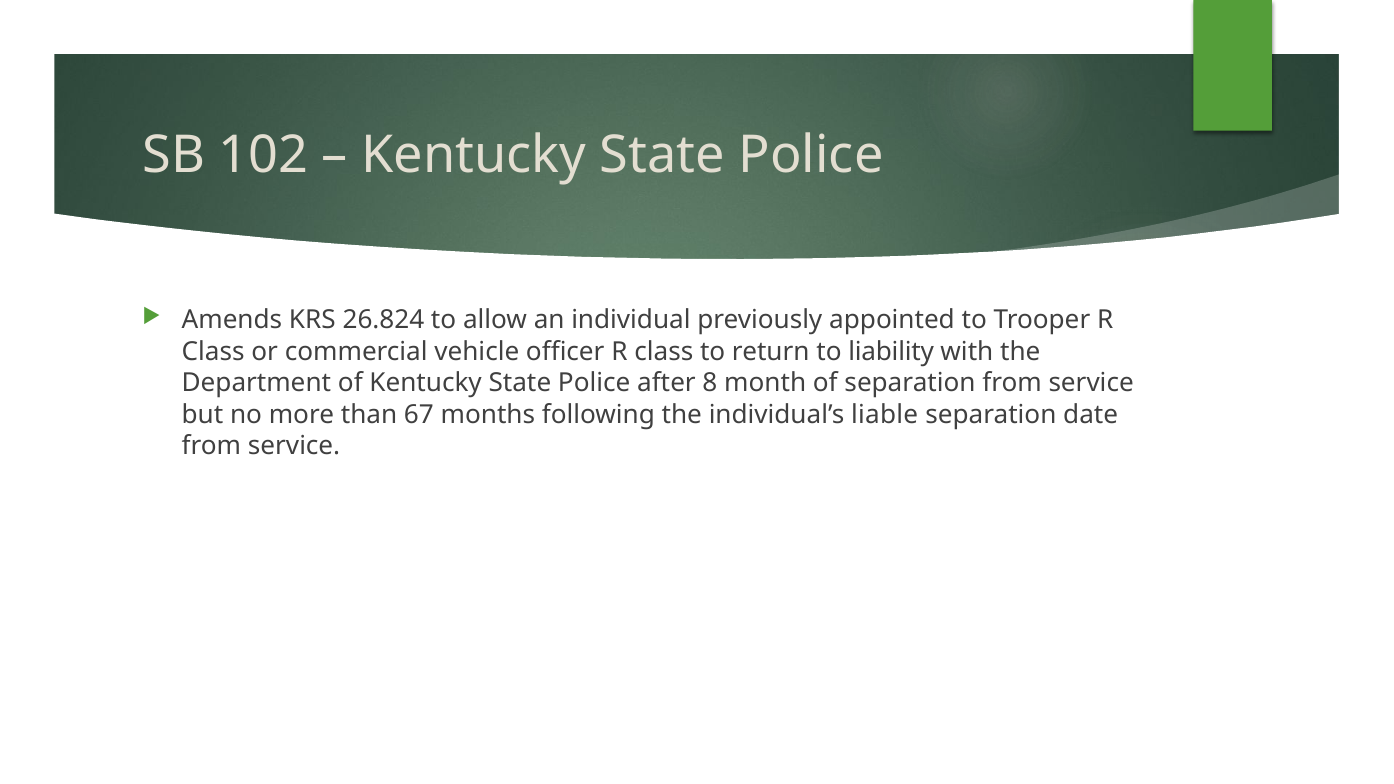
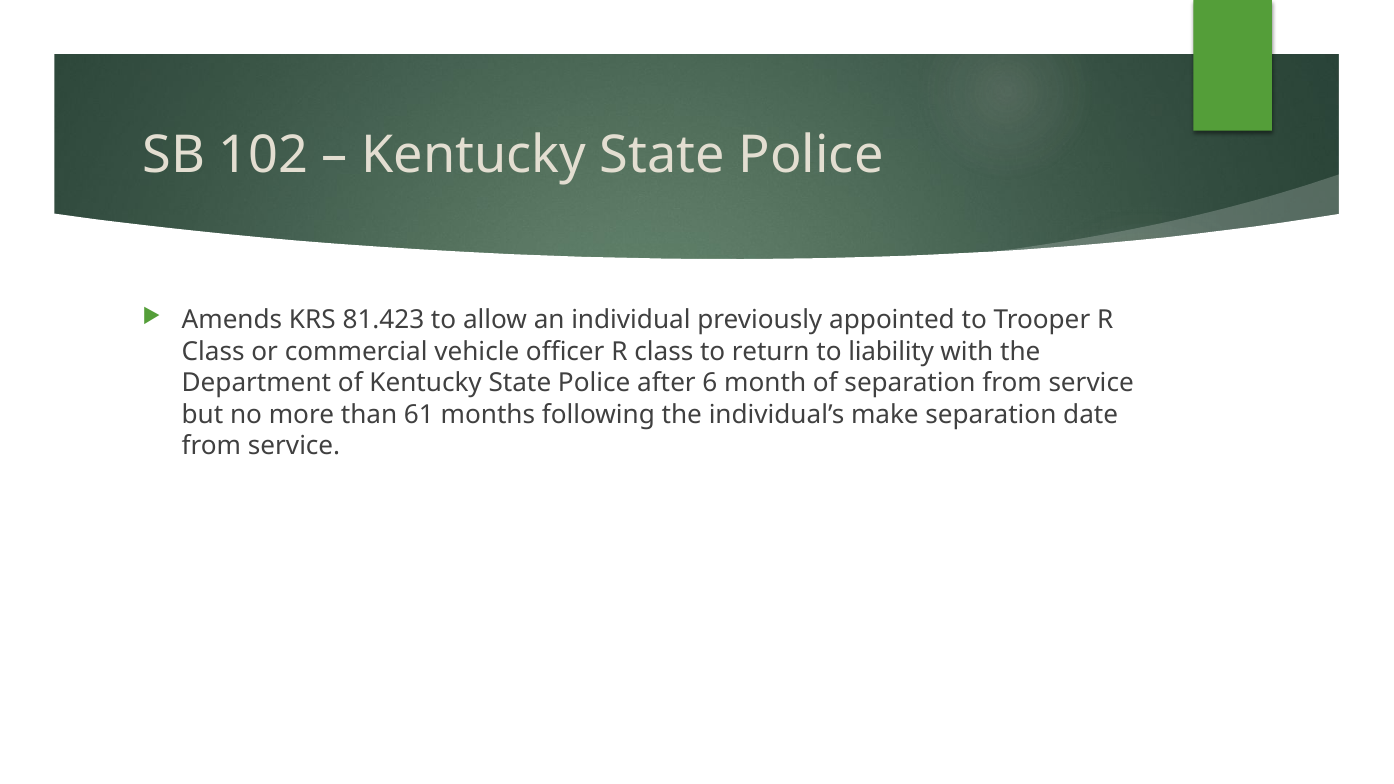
26.824: 26.824 -> 81.423 (383, 320)
8: 8 -> 6 (710, 383)
67: 67 -> 61 (419, 415)
liable: liable -> make (885, 415)
